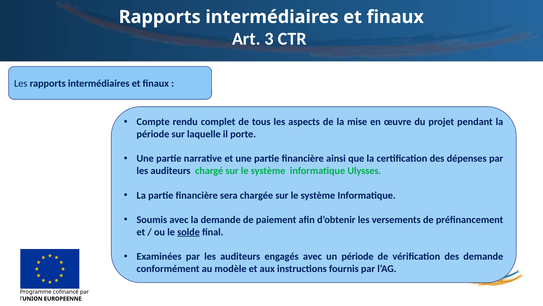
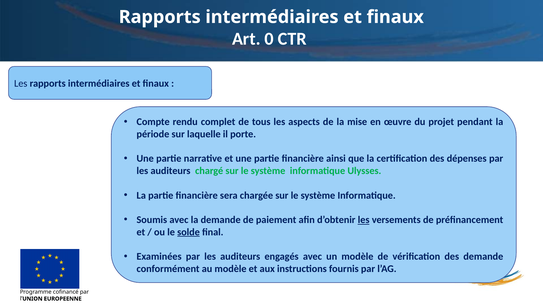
3: 3 -> 0 (269, 39)
les underline: none -> present (364, 219)
un période: période -> modèle (357, 256)
